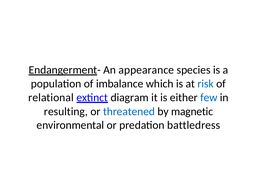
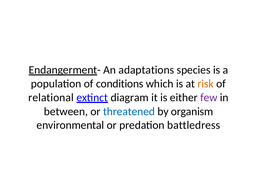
appearance: appearance -> adaptations (146, 70)
imbalance: imbalance -> conditions (120, 84)
risk colour: blue -> orange (206, 84)
few colour: blue -> purple (209, 97)
resulting: resulting -> between (66, 111)
magnetic: magnetic -> organism (192, 111)
